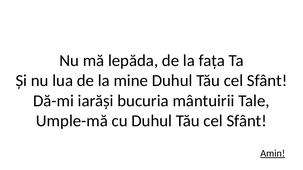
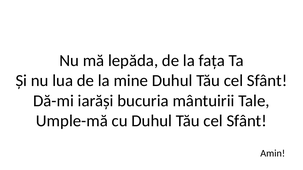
Amin underline: present -> none (273, 154)
